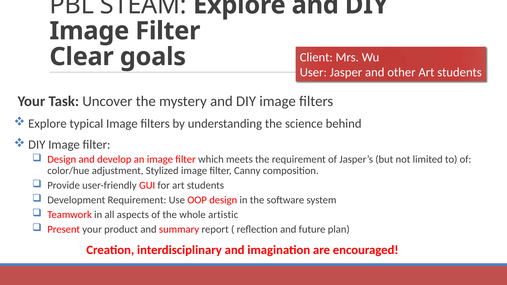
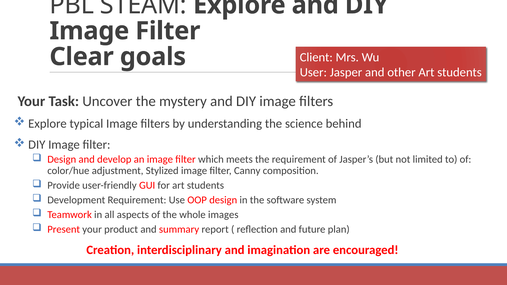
artistic: artistic -> images (223, 215)
